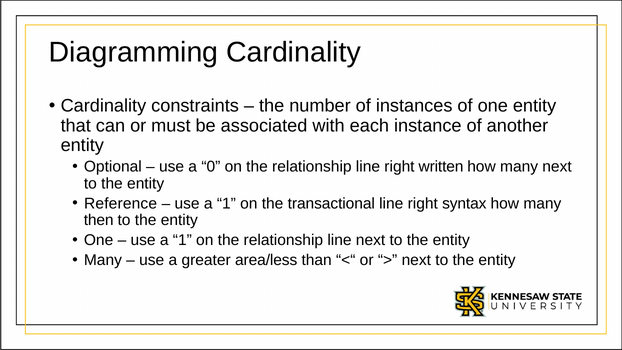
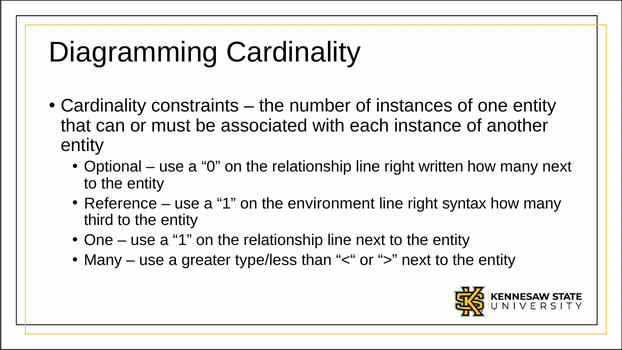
transactional: transactional -> environment (331, 203)
then: then -> third (99, 220)
area/less: area/less -> type/less (266, 260)
